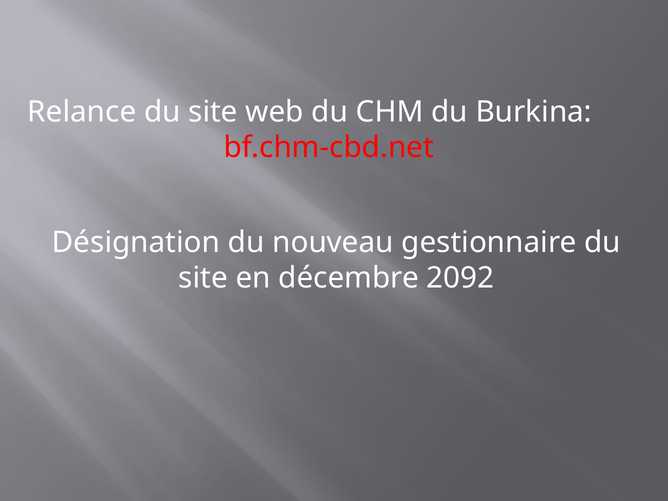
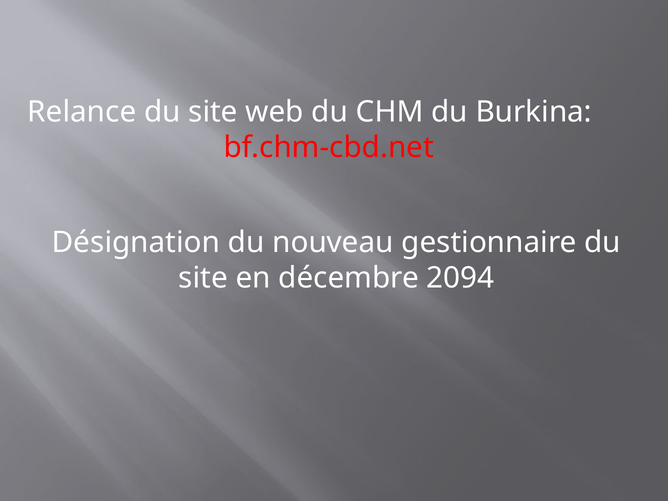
2092: 2092 -> 2094 (460, 278)
